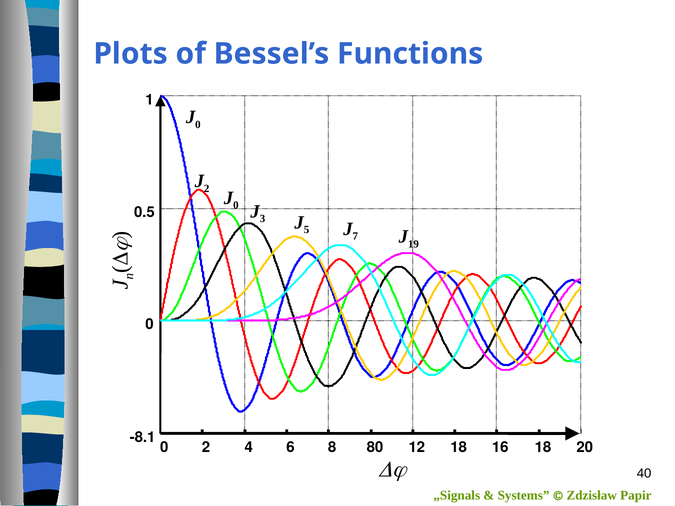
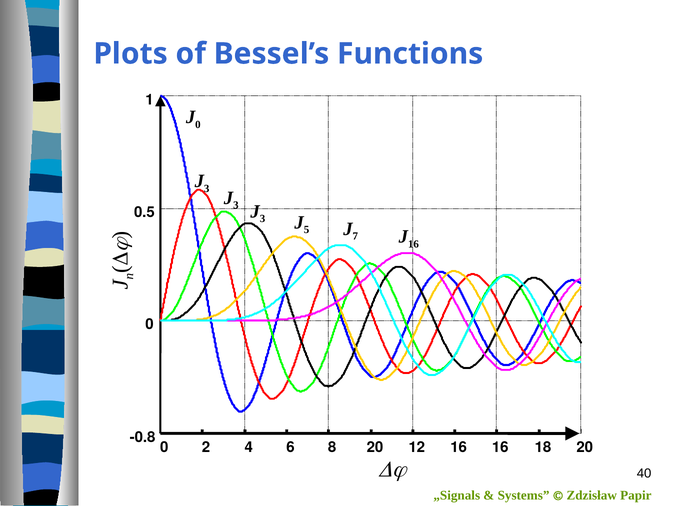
2: 2 -> 3 (207, 189)
0: 0 -> 3 (236, 205)
19: 19 -> 16 (413, 244)
-8.1: -8.1 -> -0.8 (143, 437)
8 80: 80 -> 20 (375, 448)
12 18: 18 -> 16 (459, 448)
